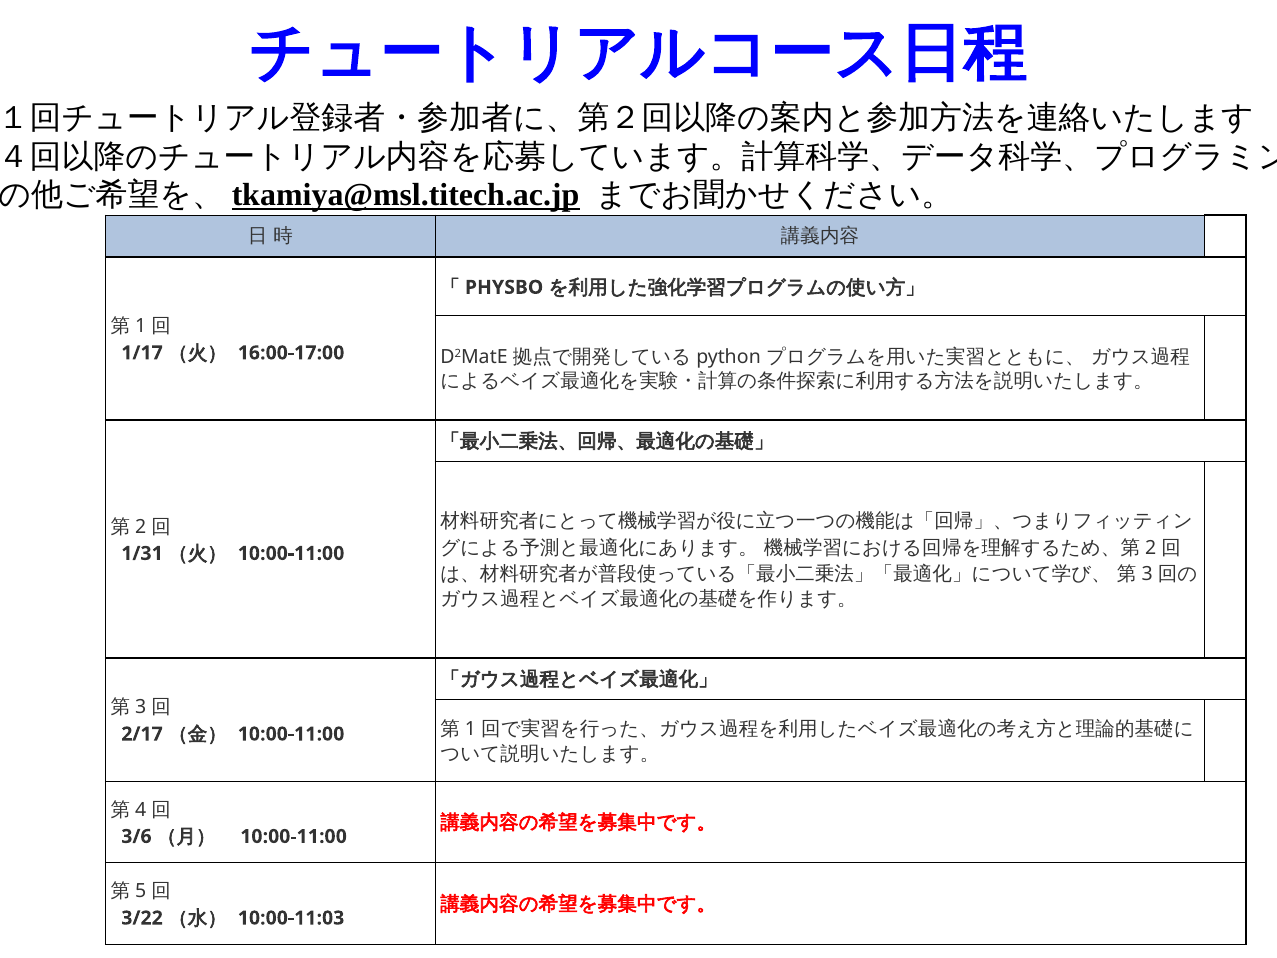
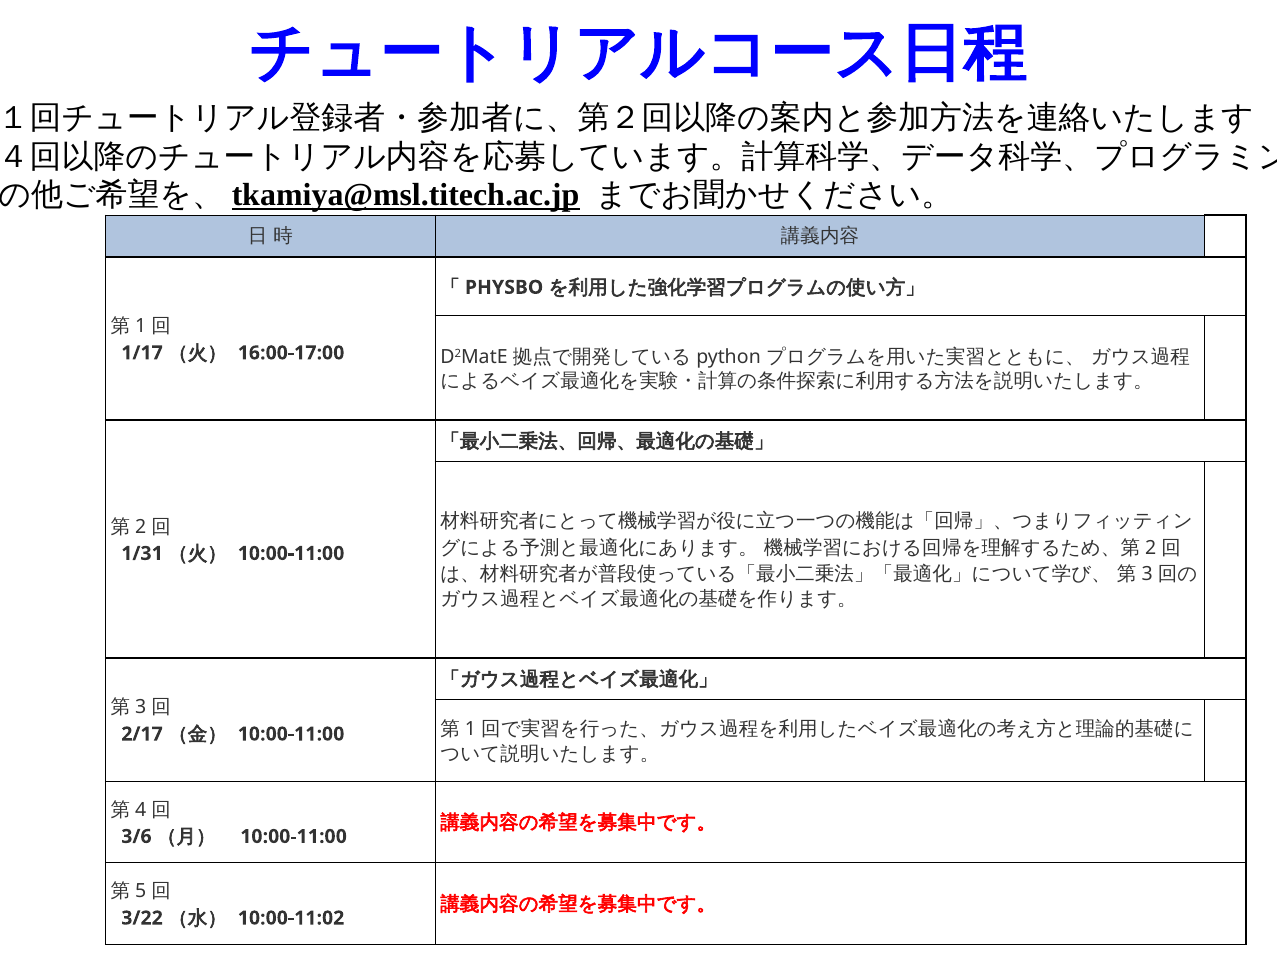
10:00-11:03: 10:00-11:03 -> 10:00-11:02 (291, 918)
